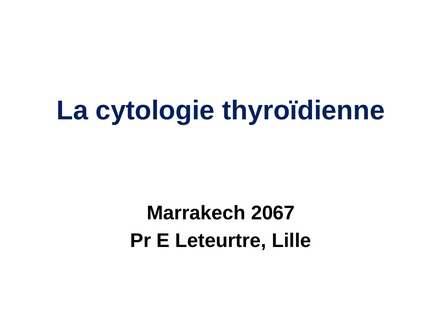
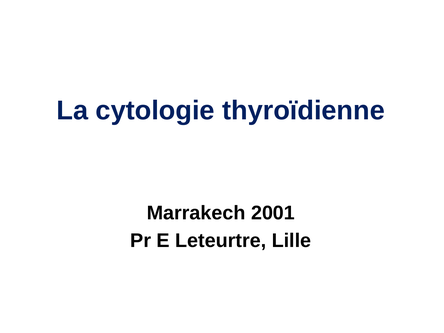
2067: 2067 -> 2001 (273, 213)
